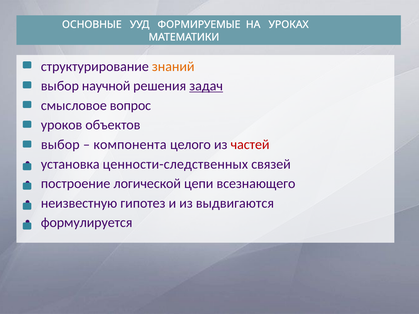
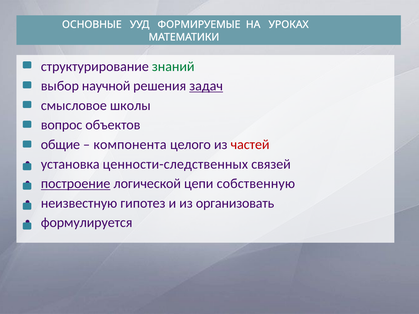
знаний colour: orange -> green (173, 66)
вопрос: вопрос -> школы (130, 106)
уроков: уроков -> вопрос (62, 125)
выбор: выбор -> общие (60, 145)
построение underline: none -> present (76, 184)
всезнающего: всезнающего -> собственную (256, 184)
выдвигаются: выдвигаются -> организовать (235, 203)
